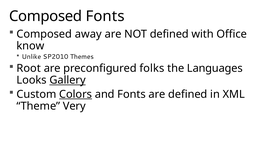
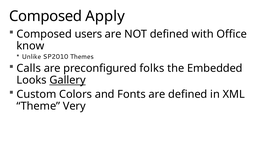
Composed Fonts: Fonts -> Apply (105, 16)
away: away -> users (88, 34)
Root: Root -> Calls (29, 68)
Languages: Languages -> Embedded (215, 68)
Colors underline: present -> none (76, 94)
